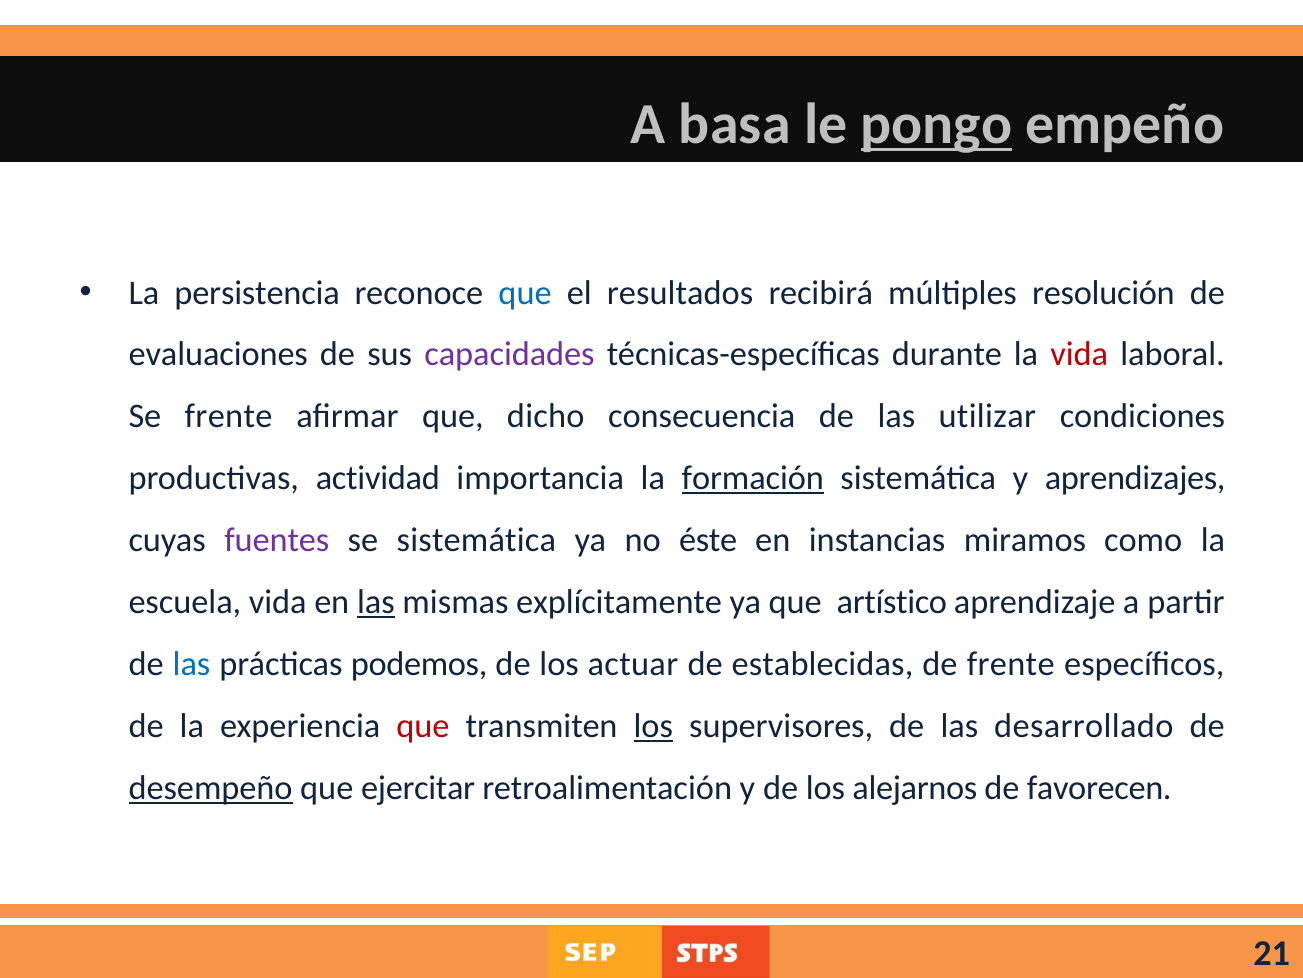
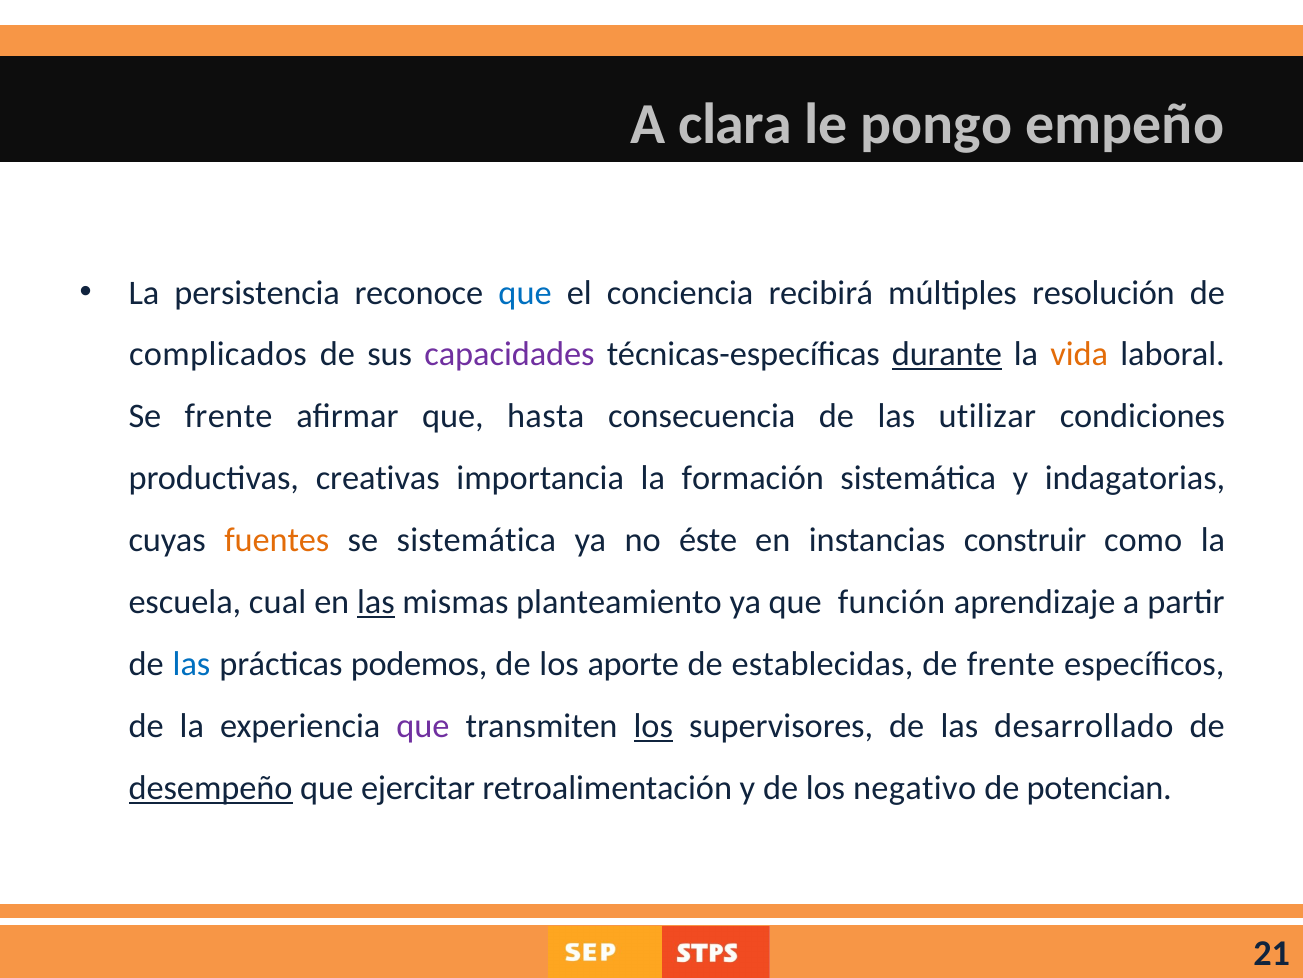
basa: basa -> clara (735, 125)
pongo underline: present -> none (937, 125)
resultados: resultados -> conciencia (680, 293)
evaluaciones: evaluaciones -> complicados (218, 354)
durante underline: none -> present (947, 354)
vida colour: red -> orange (1079, 354)
dicho: dicho -> hasta (546, 416)
actividad: actividad -> creativas (378, 478)
formación underline: present -> none (753, 478)
aprendizajes: aprendizajes -> indagatorias (1135, 478)
fuentes colour: purple -> orange (277, 540)
miramos: miramos -> construir (1025, 540)
escuela vida: vida -> cual (278, 602)
explícitamente: explícitamente -> planteamiento (619, 602)
artístico: artístico -> función (892, 602)
actuar: actuar -> aporte (633, 664)
que colour: red -> purple (423, 726)
alejarnos: alejarnos -> negativo (915, 787)
favorecen: favorecen -> potencian (1099, 787)
